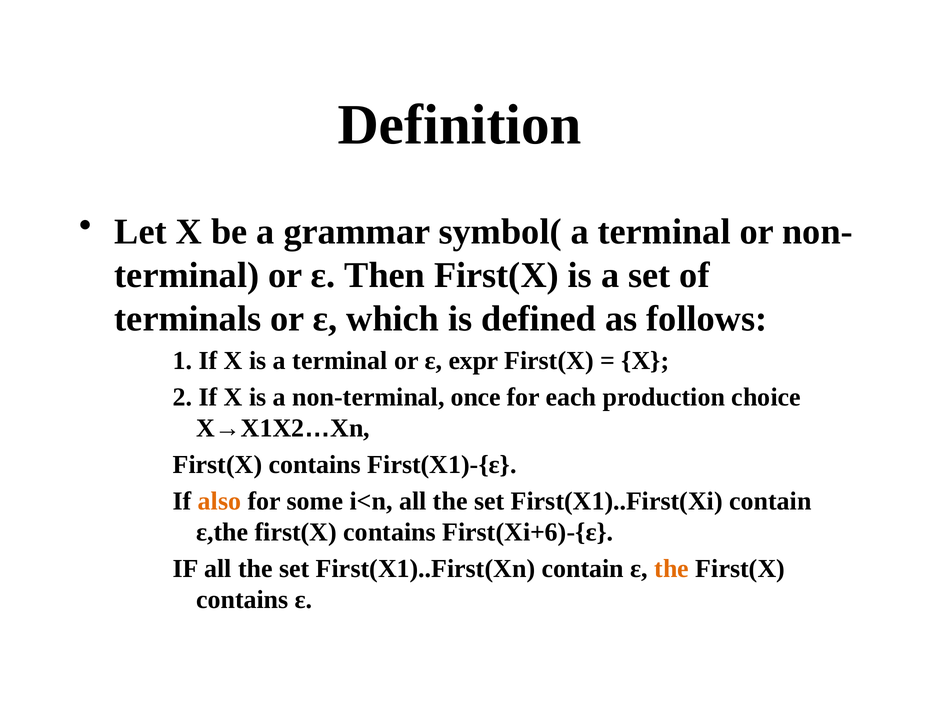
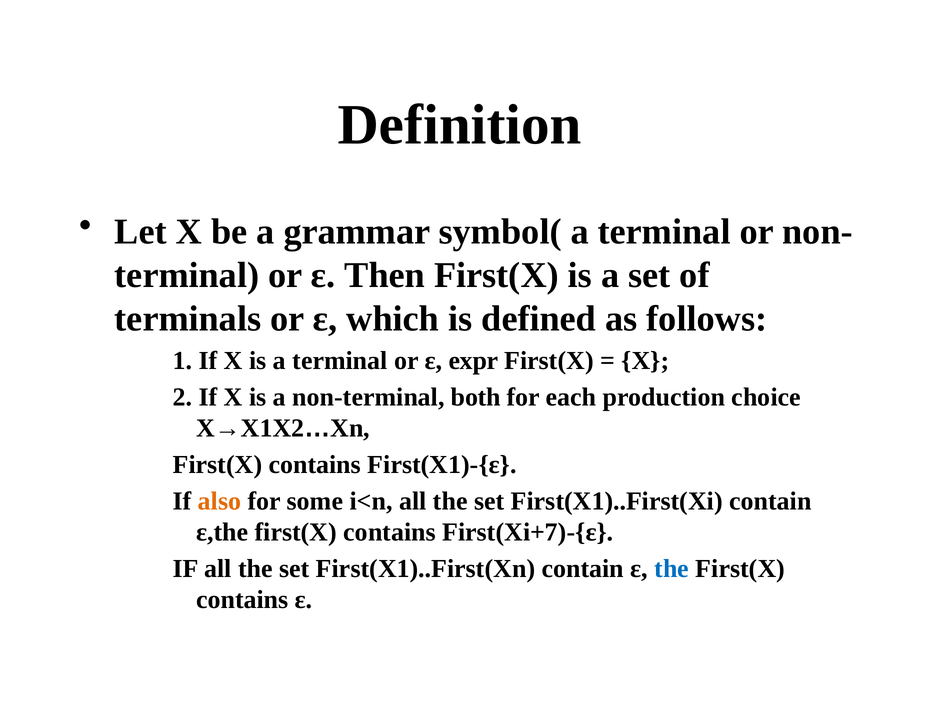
once: once -> both (476, 397)
First(Xi+6)-{ε: First(Xi+6)-{ε -> First(Xi+7)-{ε (528, 532)
the colour: orange -> blue (672, 568)
